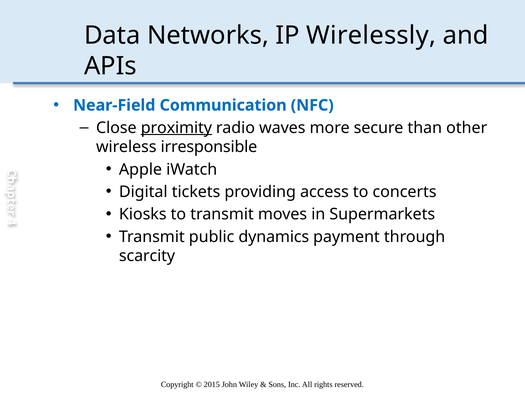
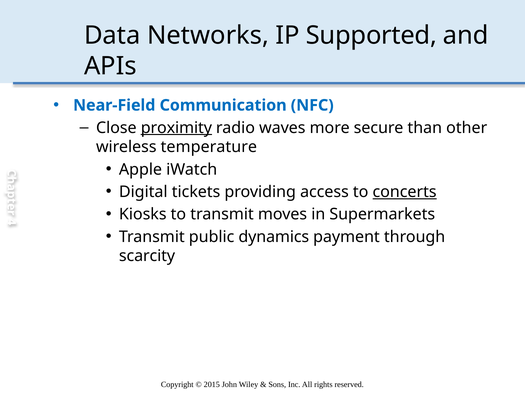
Wirelessly: Wirelessly -> Supported (371, 35)
irresponsible: irresponsible -> temperature (209, 147)
concerts underline: none -> present (405, 192)
